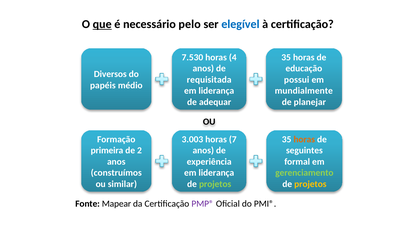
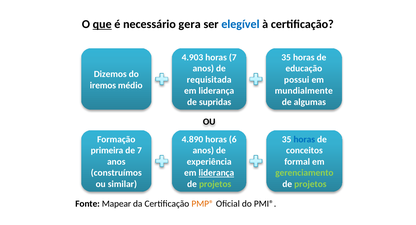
pelo: pelo -> gera (190, 24)
7.530: 7.530 -> 4.903 (192, 57)
horas 4: 4 -> 7 (233, 57)
Diversos: Diversos -> Dizemos (110, 74)
papéis: papéis -> iremos (103, 86)
adequar: adequar -> supridas (215, 102)
planejar: planejar -> algumas (310, 102)
3.003: 3.003 -> 4.890 (192, 140)
7: 7 -> 6 (233, 140)
horas colour: orange -> blue (304, 140)
de 2: 2 -> 7 (139, 151)
seguintes: seguintes -> conceitos (304, 151)
liderança underline: none -> present (216, 173)
projetos colour: yellow -> light green (310, 185)
PMP® colour: purple -> orange (203, 204)
